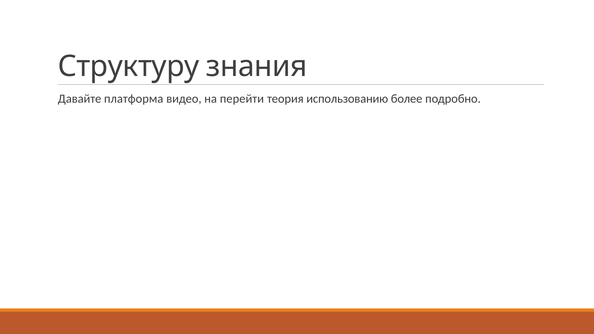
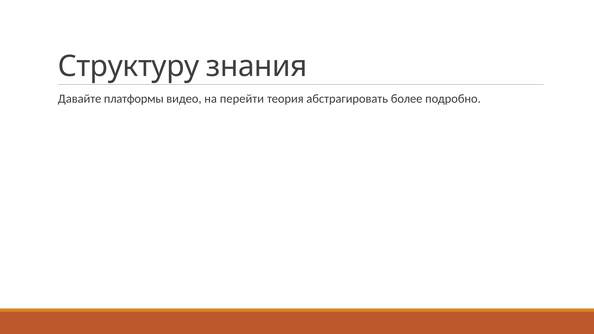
платформа: платформа -> платформы (134, 99)
использованию: использованию -> абстрагировать (347, 99)
